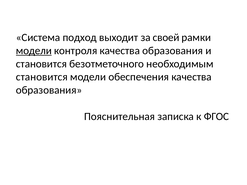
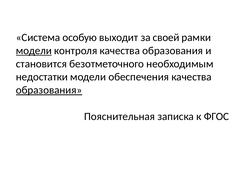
подход: подход -> особую (80, 38)
становится: становится -> недостатки (42, 77)
образования underline: none -> present (49, 90)
